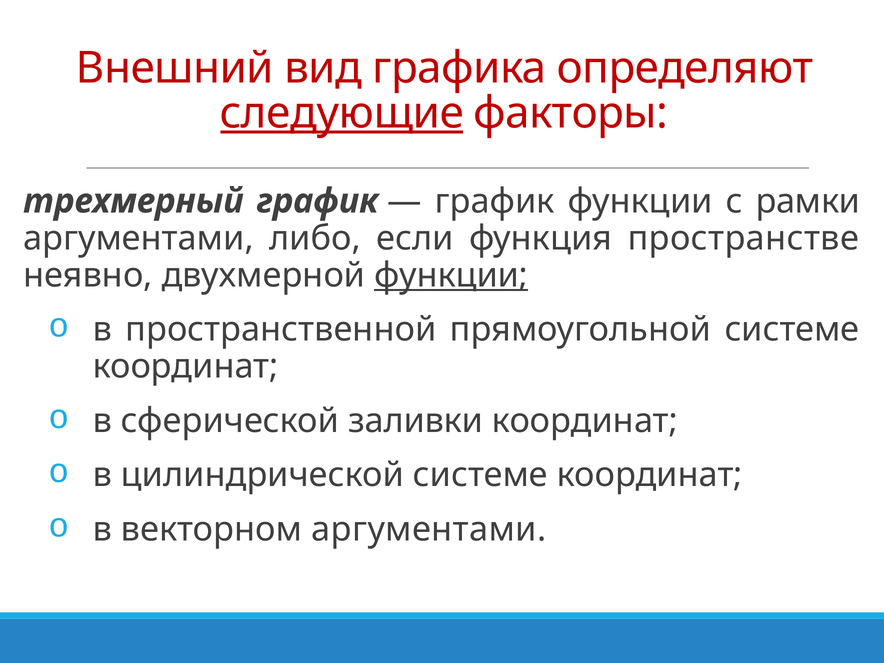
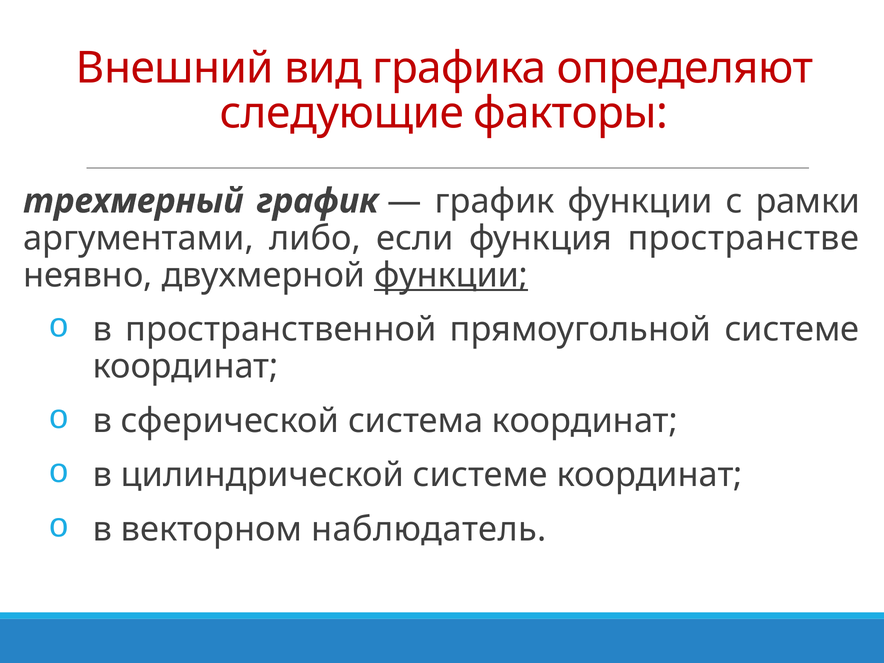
следующие underline: present -> none (342, 113)
заливки: заливки -> система (416, 421)
векторном аргументами: аргументами -> наблюдатель (429, 529)
